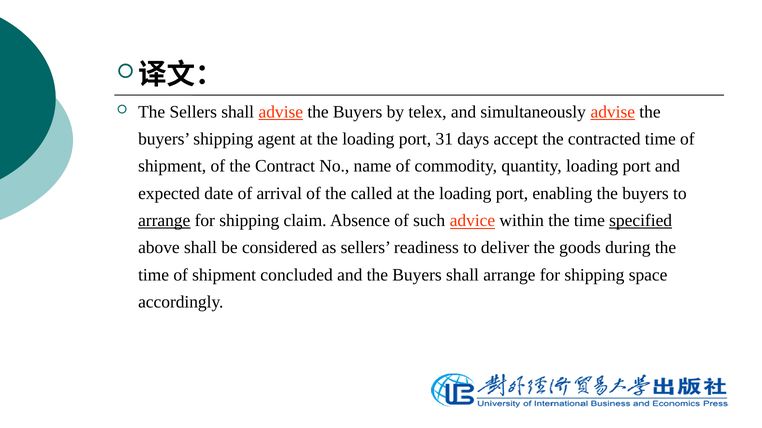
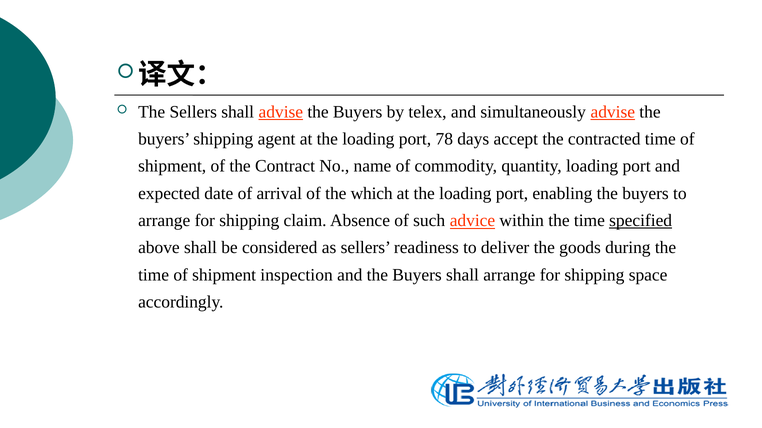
31: 31 -> 78 (444, 139)
called: called -> which (372, 194)
arrange underline: present -> none (164, 221)
concluded: concluded -> inspection (297, 275)
